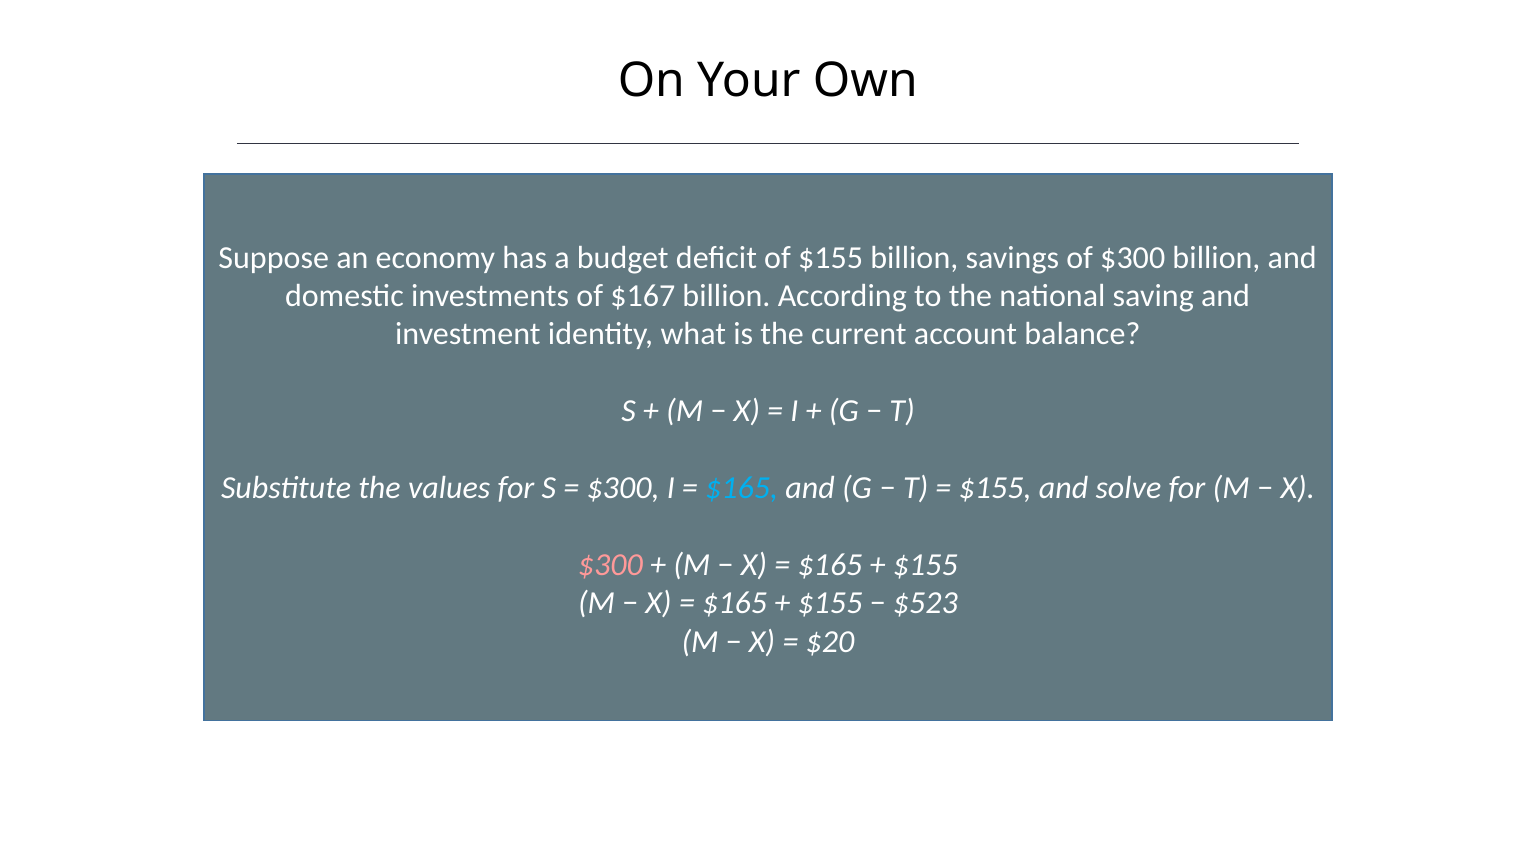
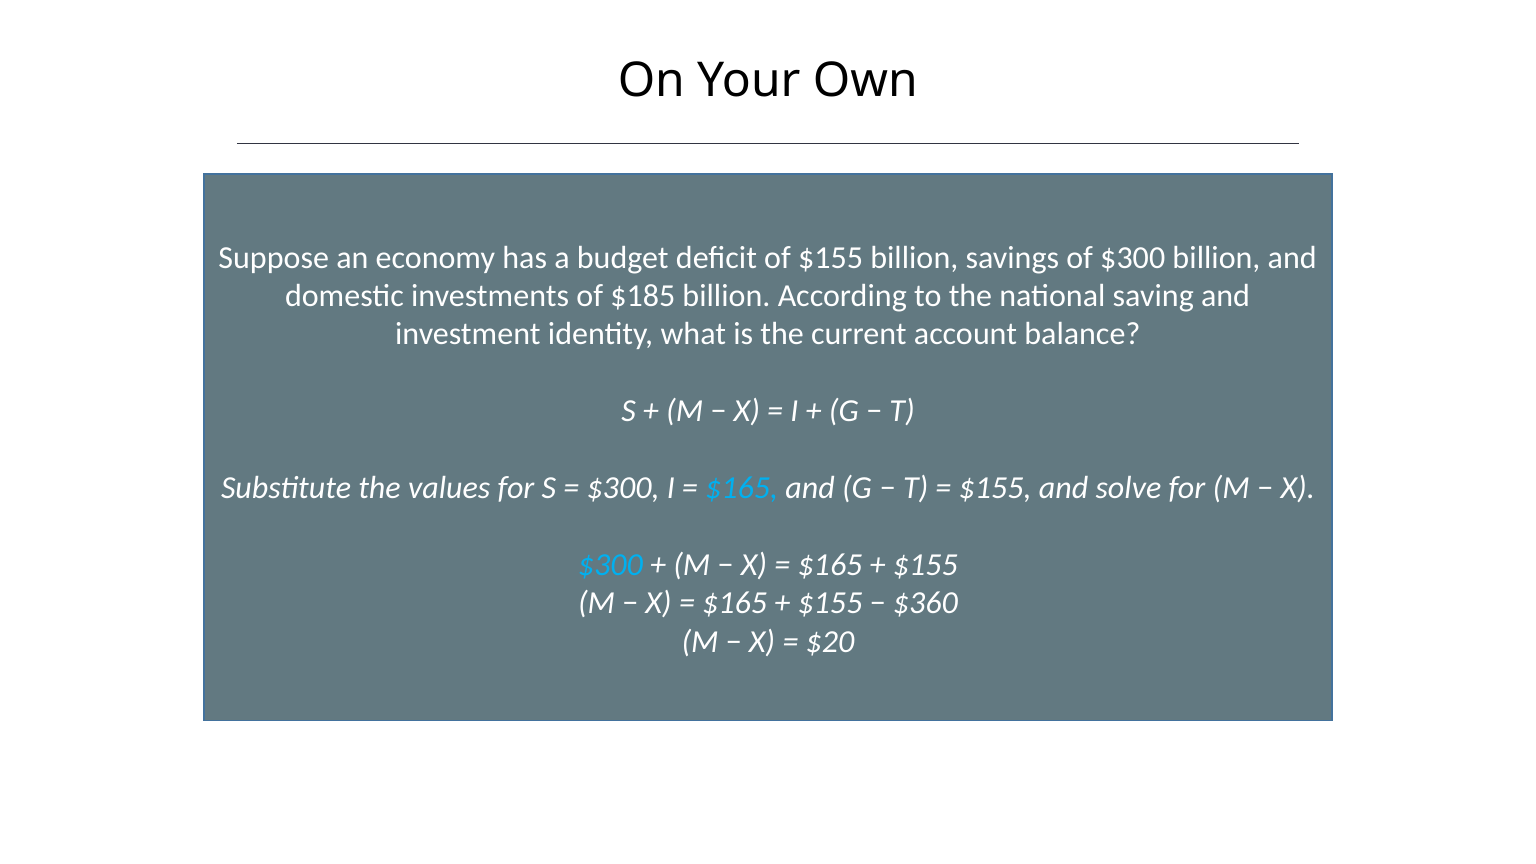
$167: $167 -> $185 (643, 296)
$300 colour: pink -> light blue (610, 565)
$523: $523 -> $360 (925, 603)
